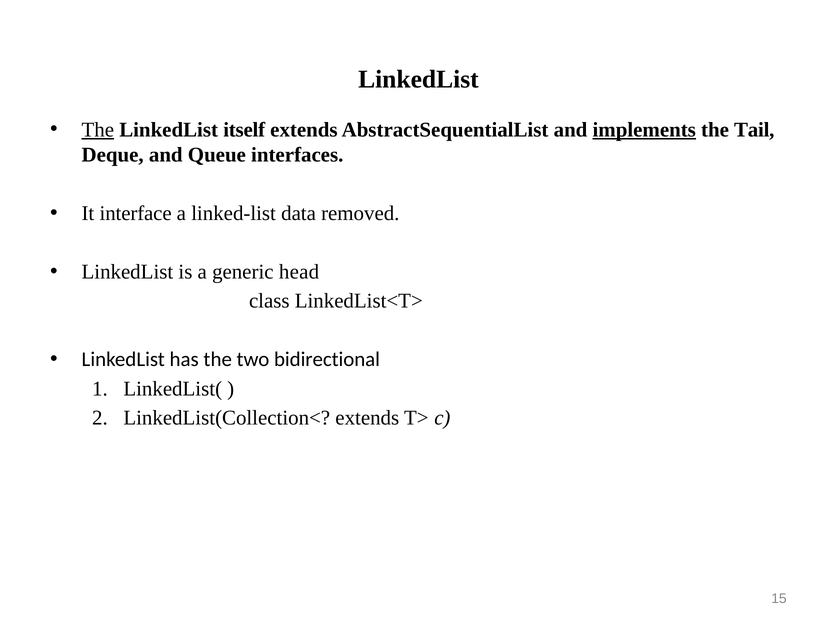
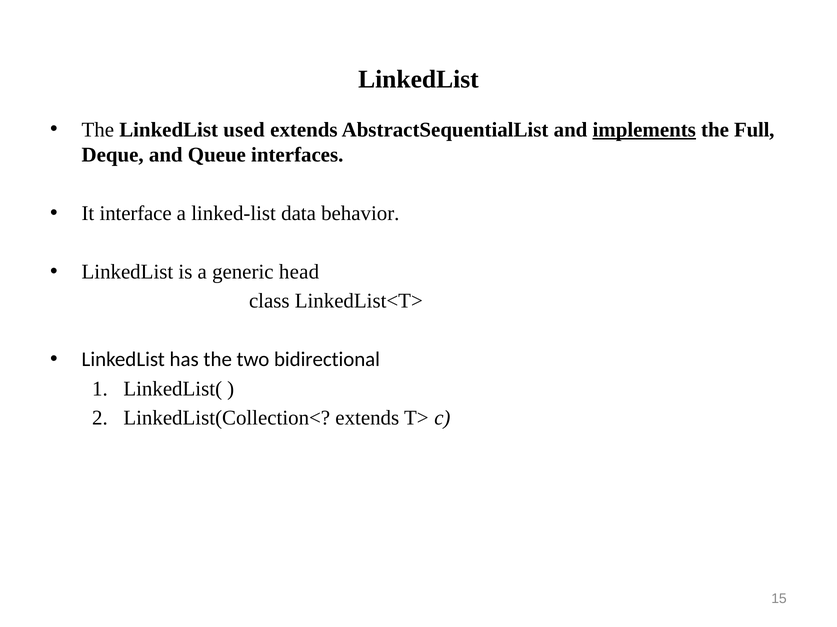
The underline: present -> none (98, 130)
itself: itself -> used (244, 130)
Tail: Tail -> Full (754, 130)
removed: removed -> behavior (360, 214)
